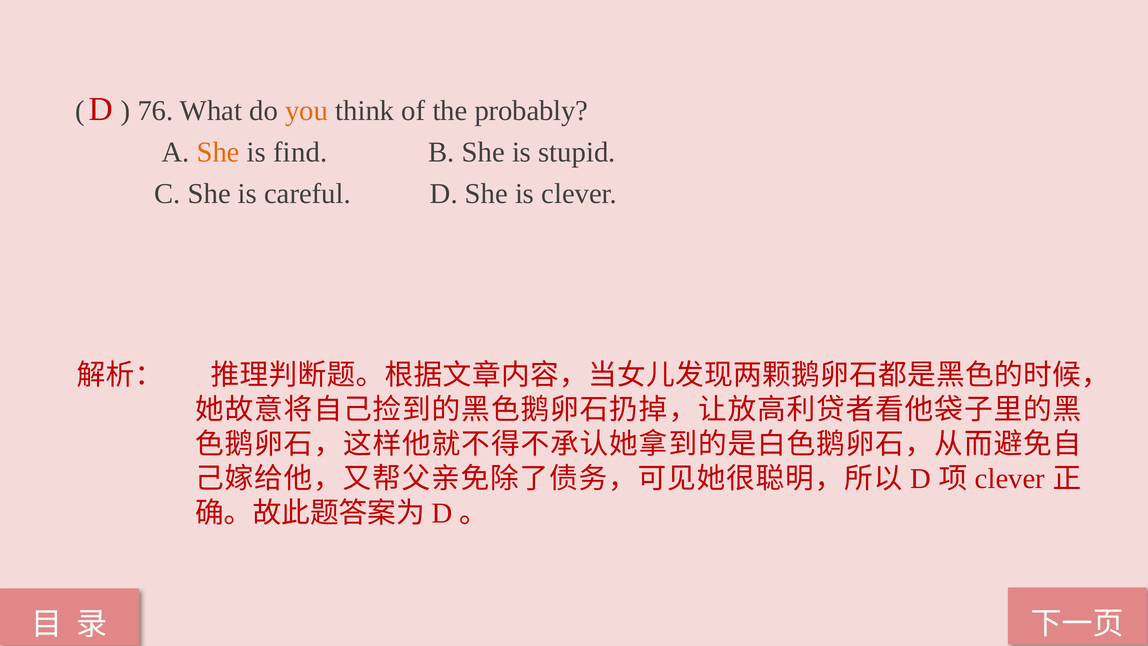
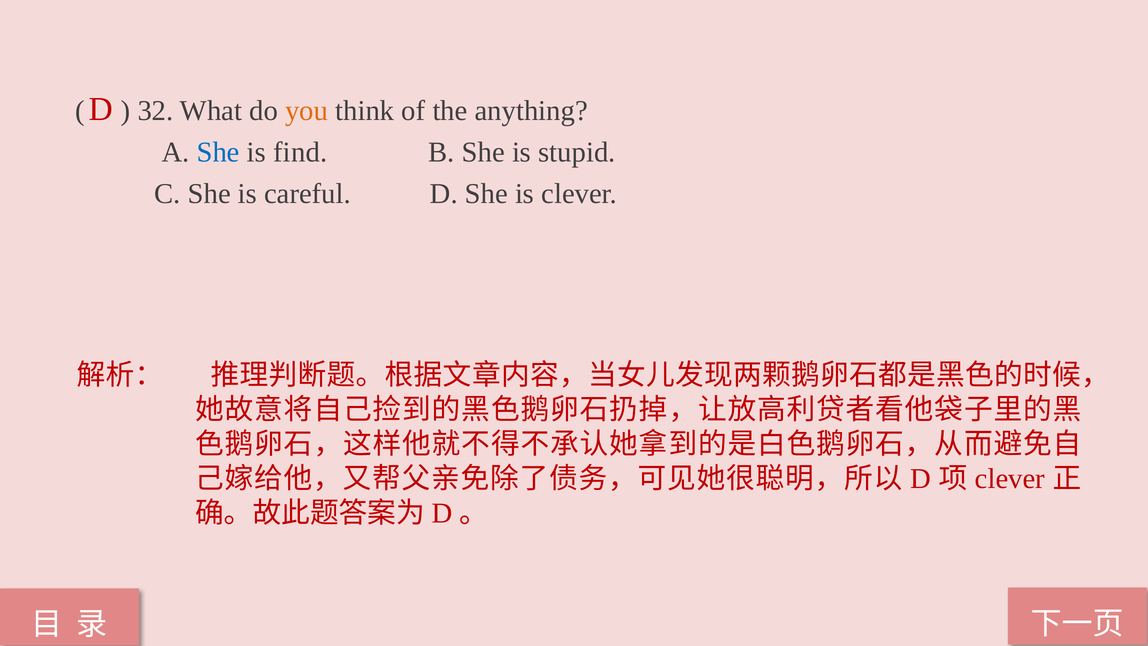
76: 76 -> 32 (155, 111)
probably: probably -> anything (531, 111)
She colour: orange -> blue (218, 152)
